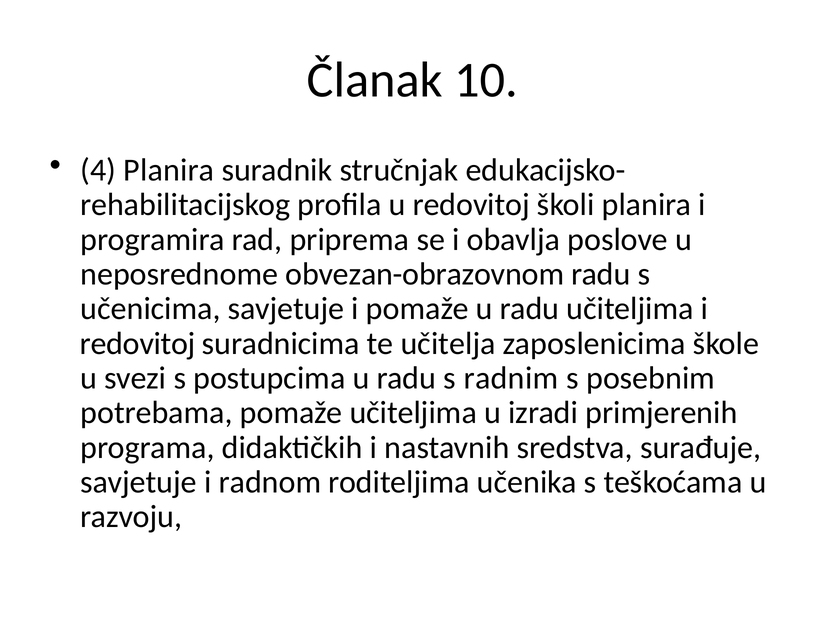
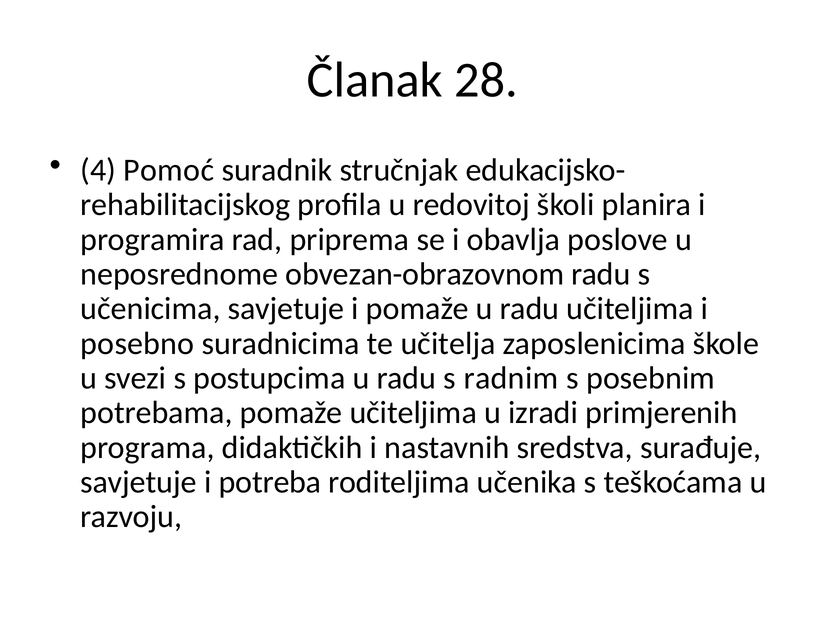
10: 10 -> 28 (486, 80)
4 Planira: Planira -> Pomoć (169, 170)
redovitoj: redovitoj -> posebno (137, 343)
radnom: radnom -> potreba (270, 482)
